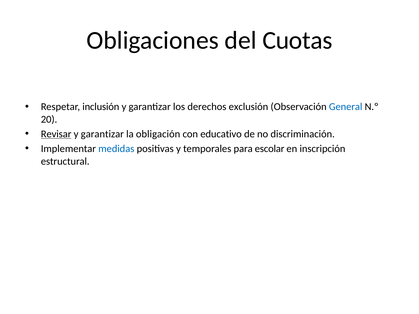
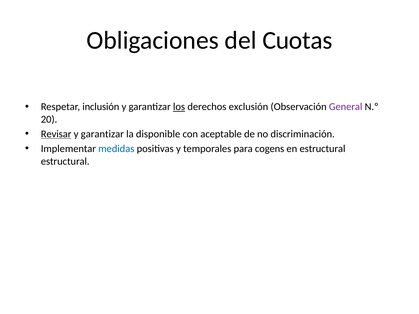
los underline: none -> present (179, 107)
General colour: blue -> purple (346, 107)
obligación: obligación -> disponible (158, 134)
educativo: educativo -> aceptable (221, 134)
escolar: escolar -> cogens (270, 149)
en inscripción: inscripción -> estructural (323, 149)
